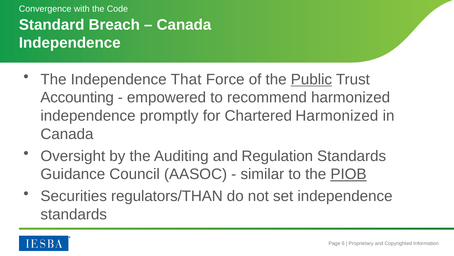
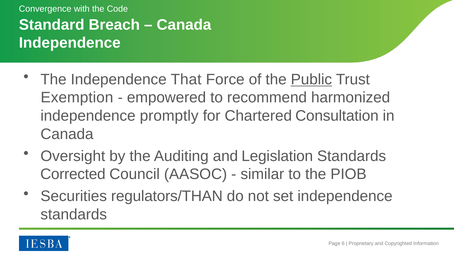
Accounting: Accounting -> Exemption (77, 97)
Chartered Harmonized: Harmonized -> Consultation (337, 116)
Regulation: Regulation -> Legislation (277, 156)
Guidance: Guidance -> Corrected (73, 174)
PIOB underline: present -> none (348, 174)
